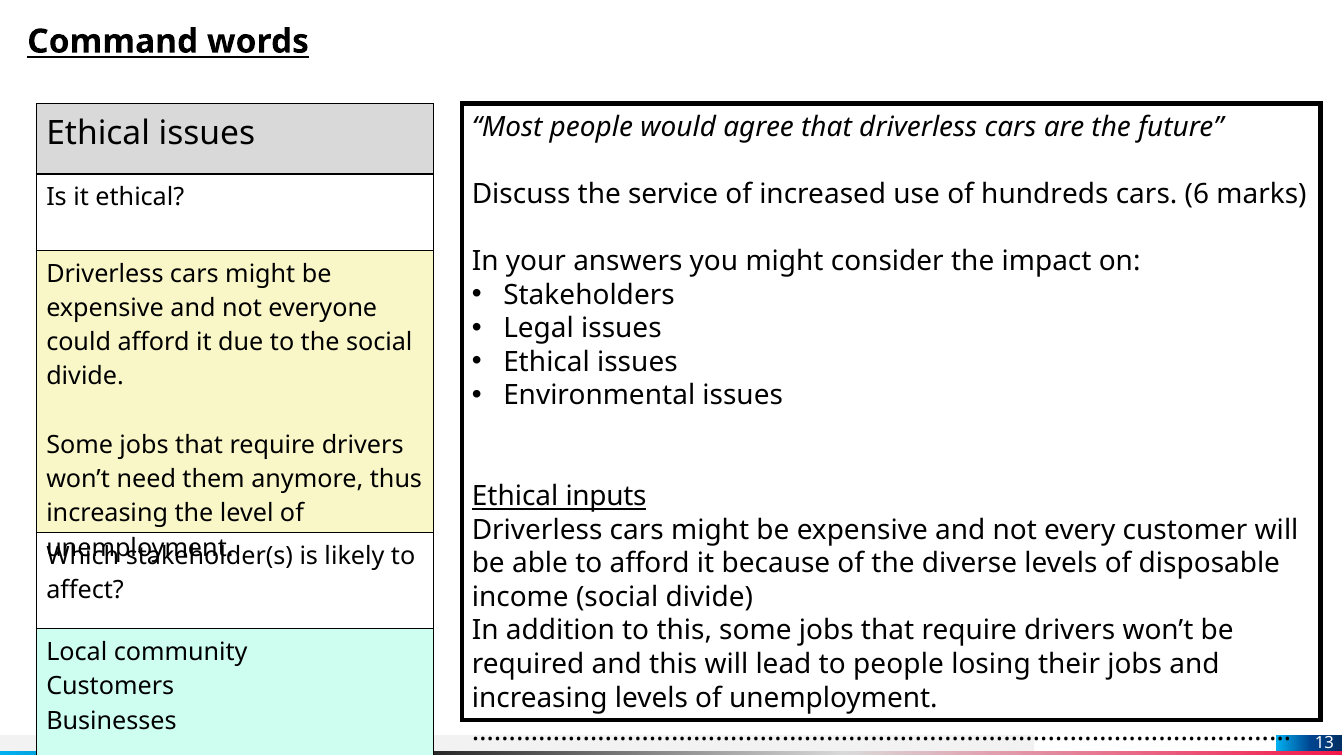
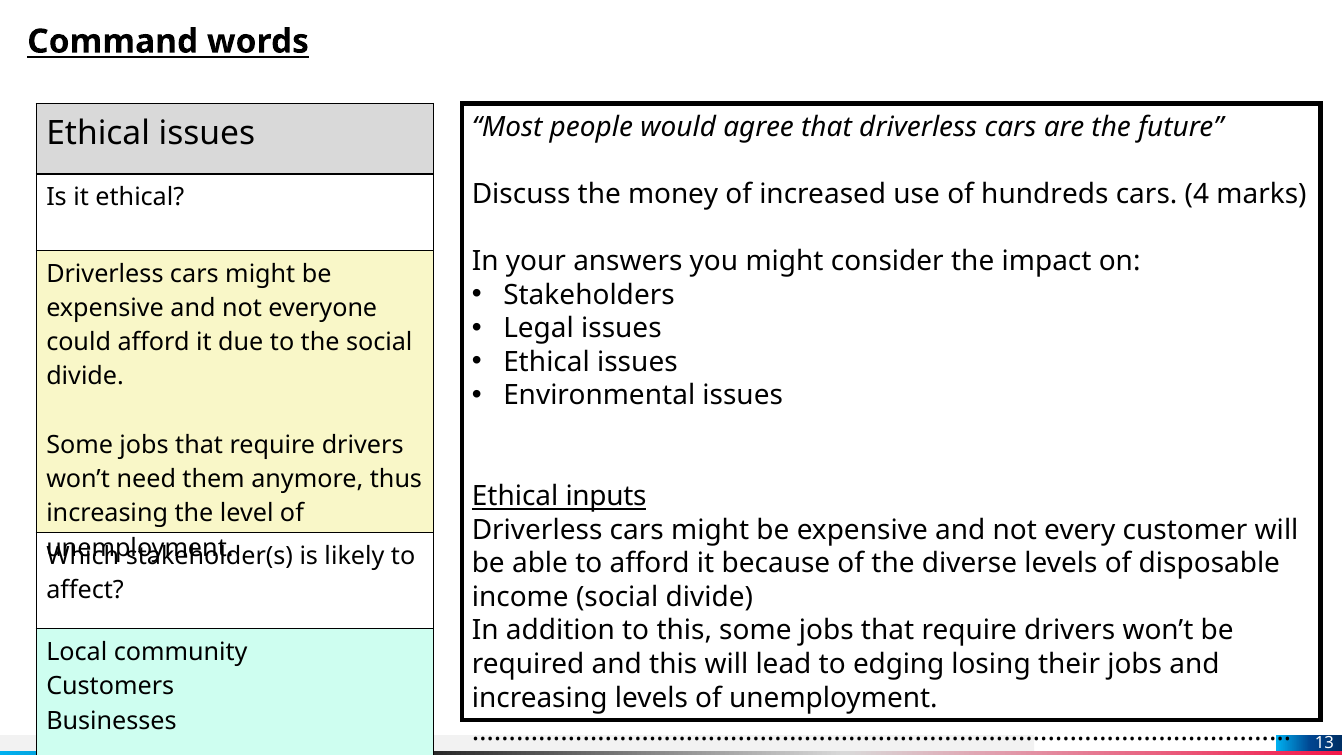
service: service -> money (673, 194)
6: 6 -> 4 (1197, 194)
to people: people -> edging (899, 664)
